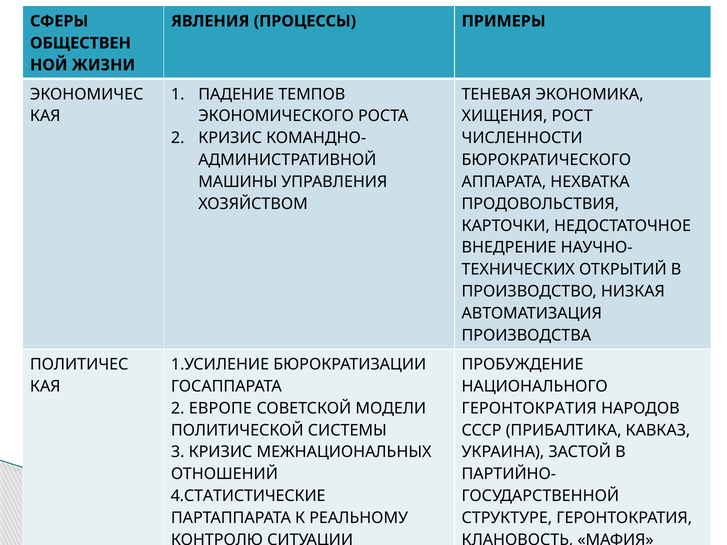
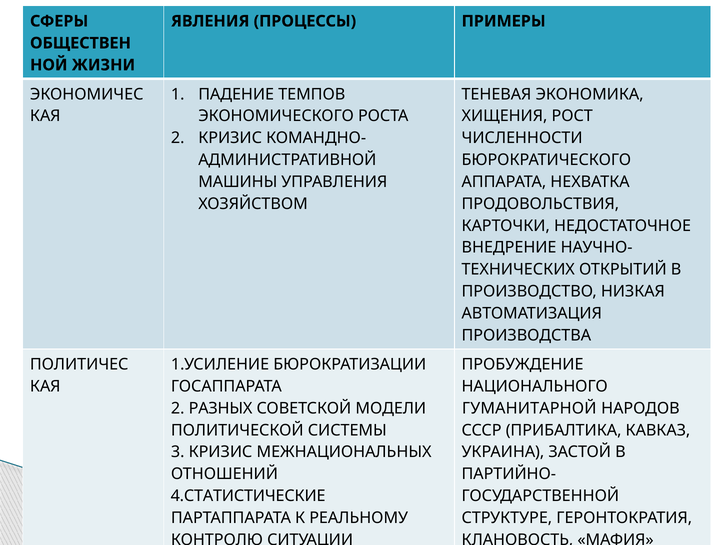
ЕВРОПЕ: ЕВРОПЕ -> РАЗНЫХ (221, 408)
ГЕРОНТОКРАТИЯ: ГЕРОНТОКРАТИЯ -> ГУМАНИТАРНОЙ (529, 408)
